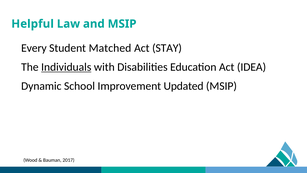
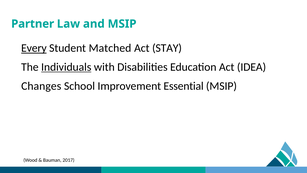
Helpful: Helpful -> Partner (33, 24)
Every underline: none -> present (34, 48)
Dynamic: Dynamic -> Changes (41, 86)
Updated: Updated -> Essential (184, 86)
